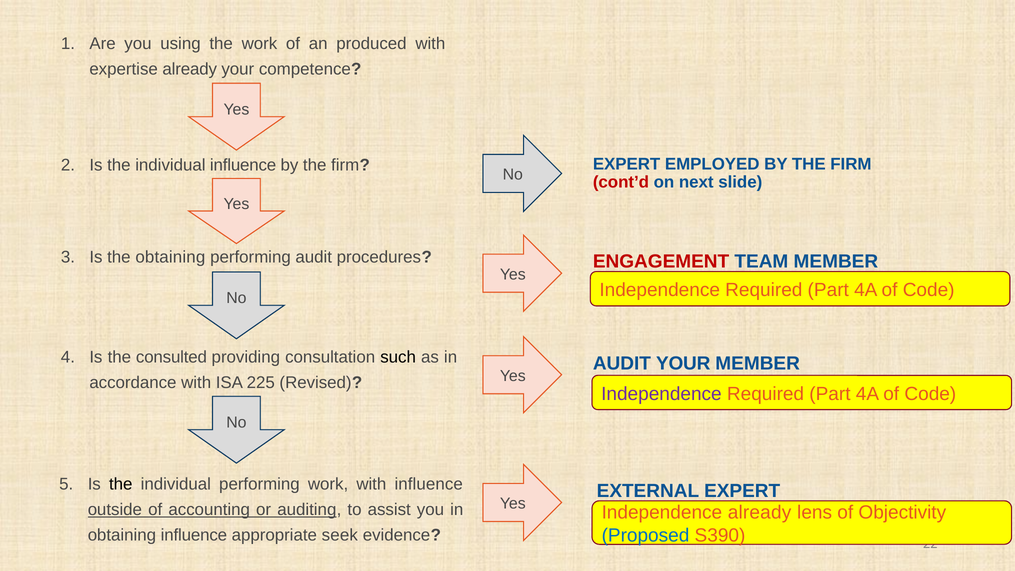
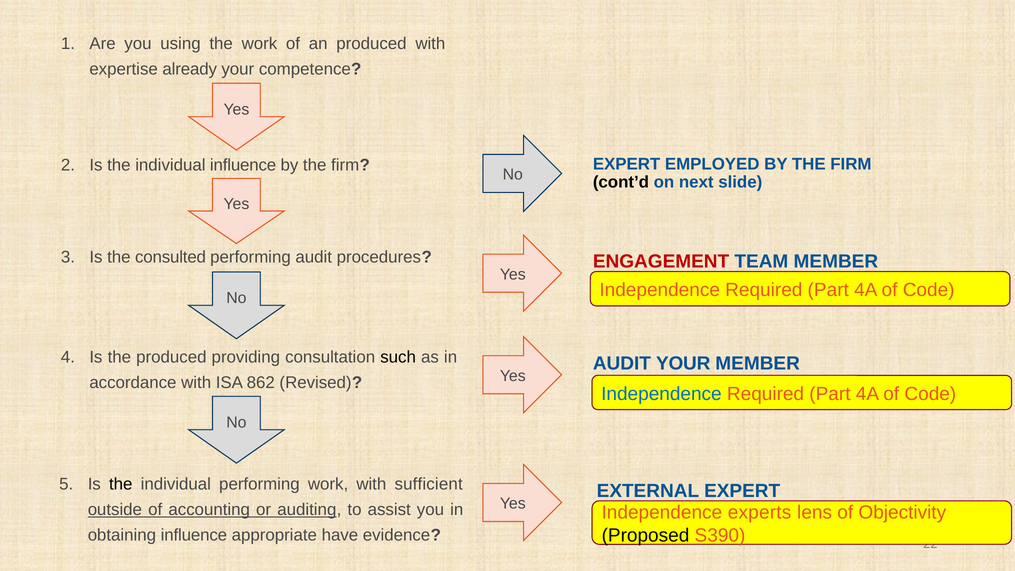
cont’d colour: red -> black (621, 182)
the obtaining: obtaining -> consulted (171, 257)
the consulted: consulted -> produced (171, 357)
225: 225 -> 862 (261, 383)
Independence colour: purple -> blue (661, 394)
with influence: influence -> sufficient (429, 484)
Independence already: already -> experts (760, 512)
Proposed colour: blue -> black (645, 535)
seek: seek -> have (340, 535)
